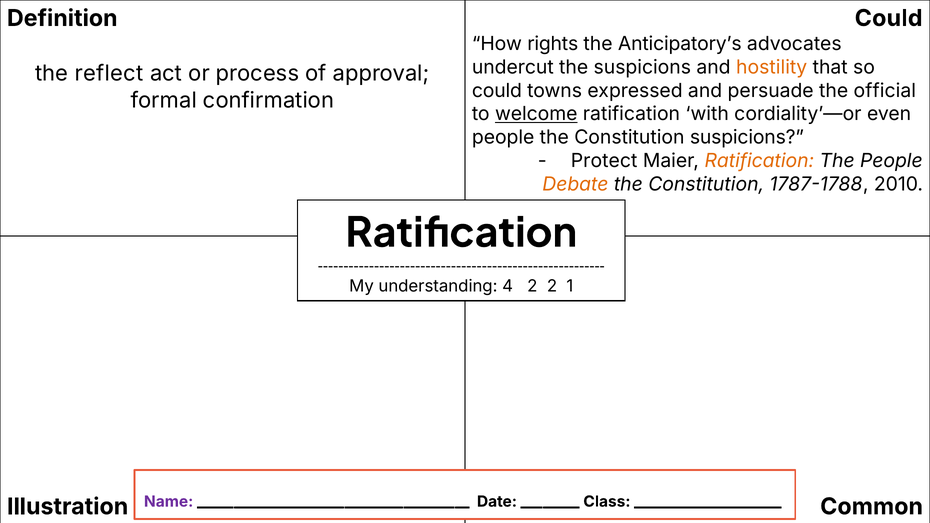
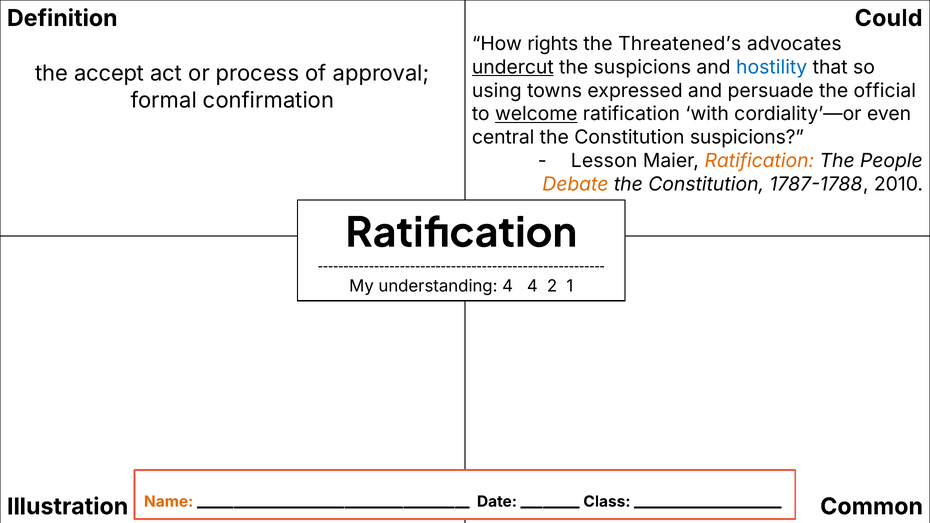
Anticipatory’s: Anticipatory’s -> Threatened’s (680, 44)
undercut underline: none -> present (513, 67)
hostility colour: orange -> blue (772, 67)
reflect: reflect -> accept (109, 74)
could: could -> using (497, 91)
people: people -> central (503, 137)
Protect: Protect -> Lesson (604, 161)
4 2: 2 -> 4 (532, 286)
Name colour: purple -> orange (169, 502)
